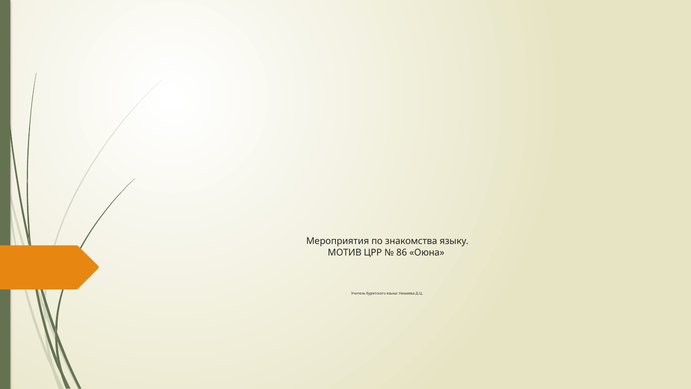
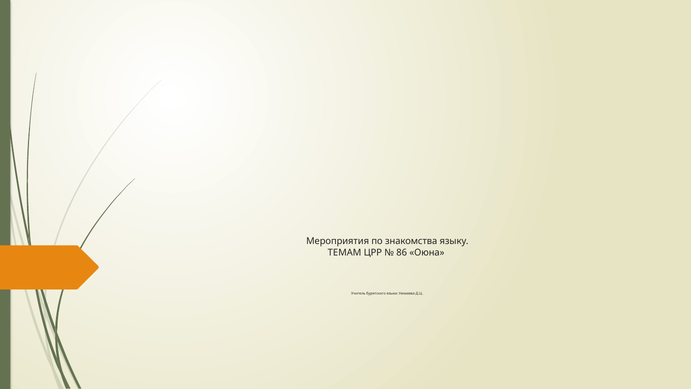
МОТИВ: МОТИВ -> ТЕМАМ (345, 252)
